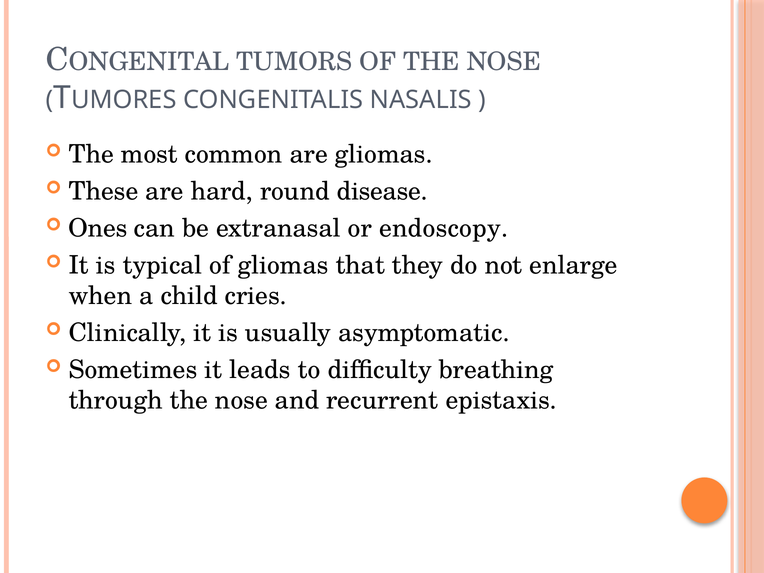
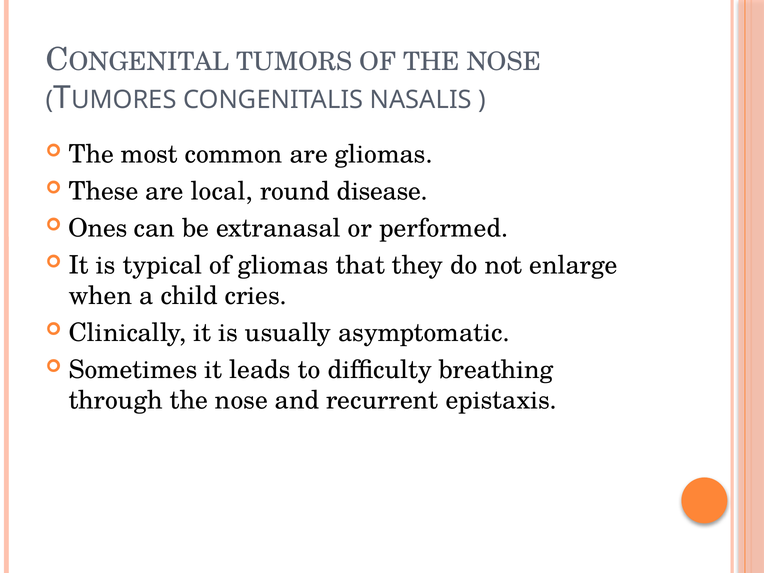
hard: hard -> local (222, 191)
endoscopy: endoscopy -> performed (444, 228)
